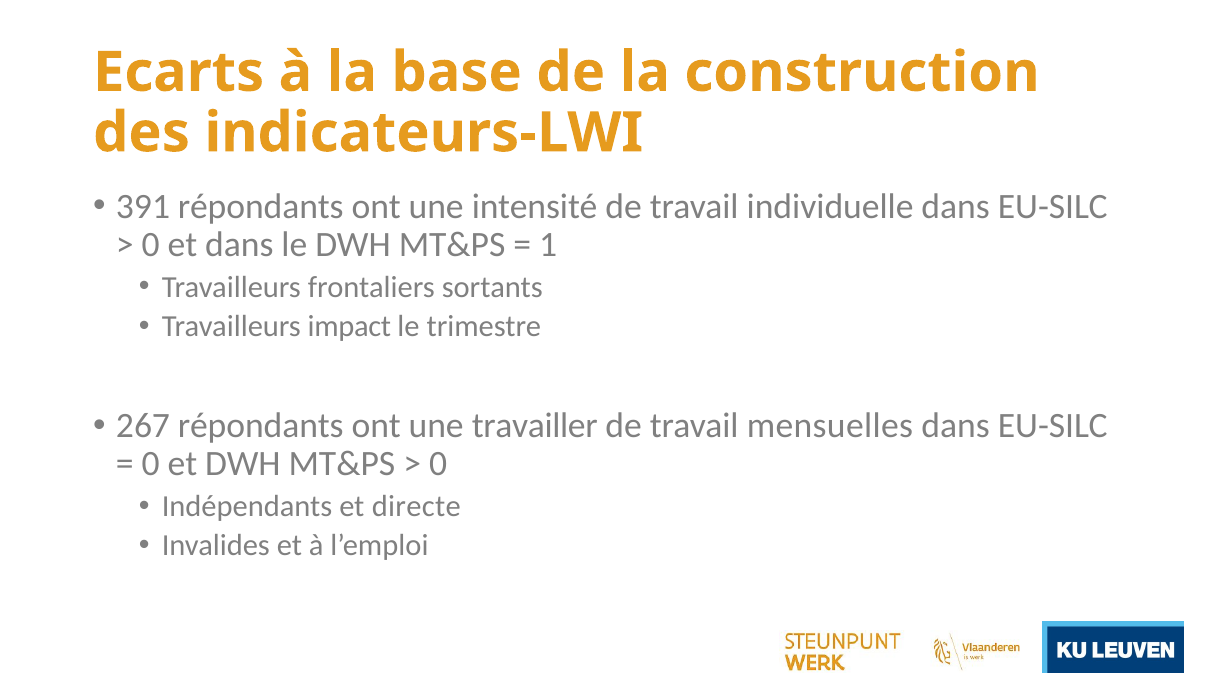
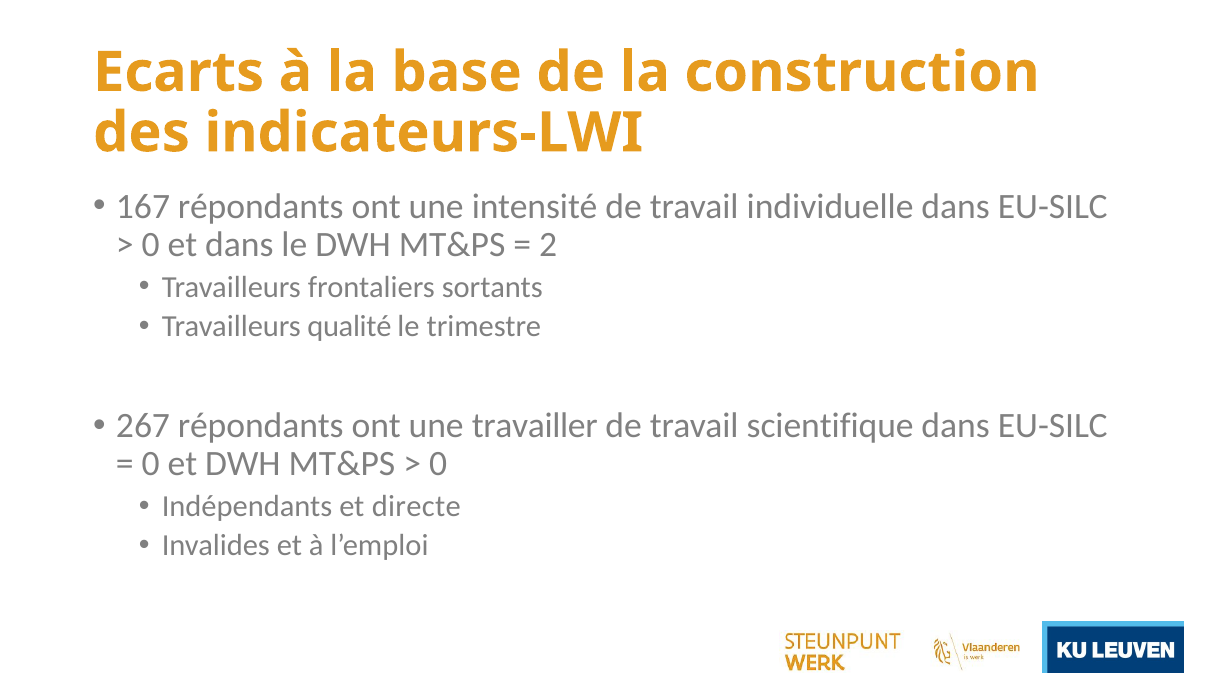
391: 391 -> 167 (143, 206)
1: 1 -> 2 (548, 245)
impact: impact -> qualité (349, 326)
mensuelles: mensuelles -> scientifique (830, 426)
